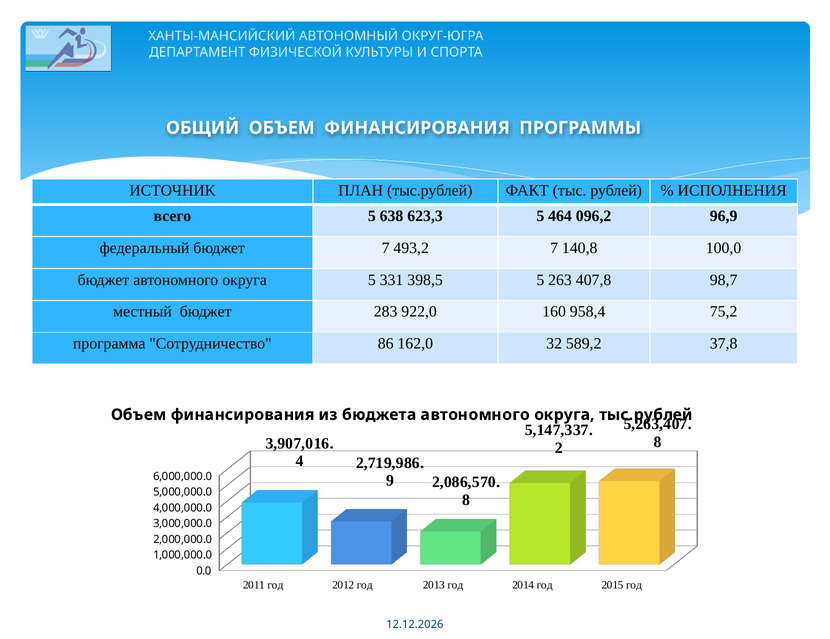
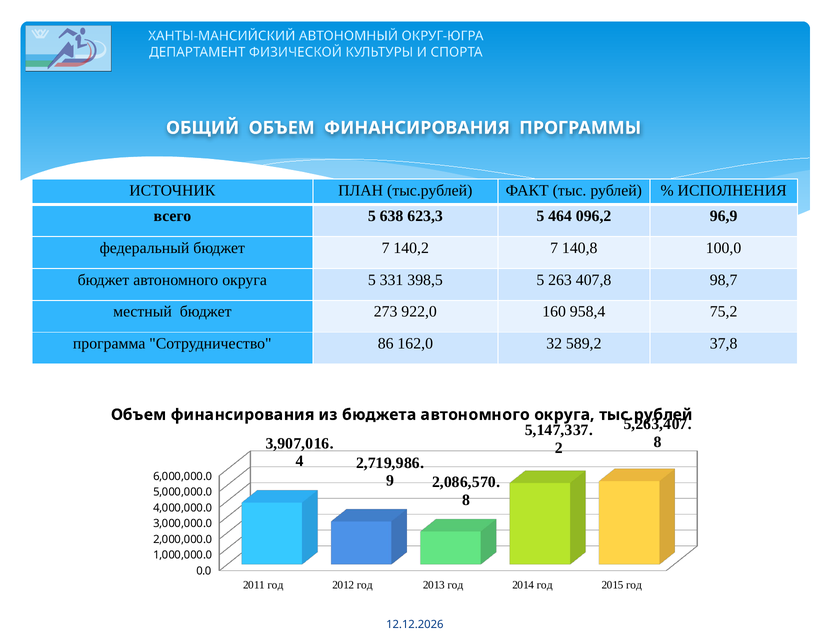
493,2: 493,2 -> 140,2 (411, 248)
283: 283 -> 273 (386, 311)
